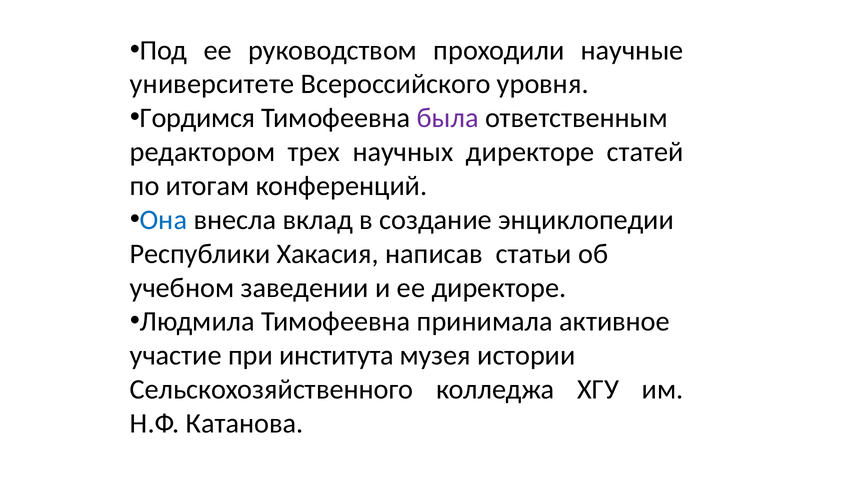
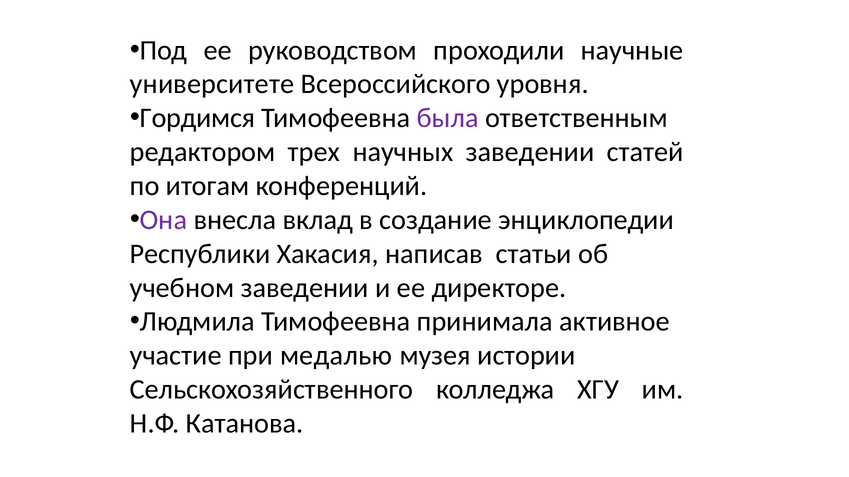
научных директоре: директоре -> заведении (530, 152)
Она colour: blue -> purple (163, 220)
института: института -> медалью (336, 356)
